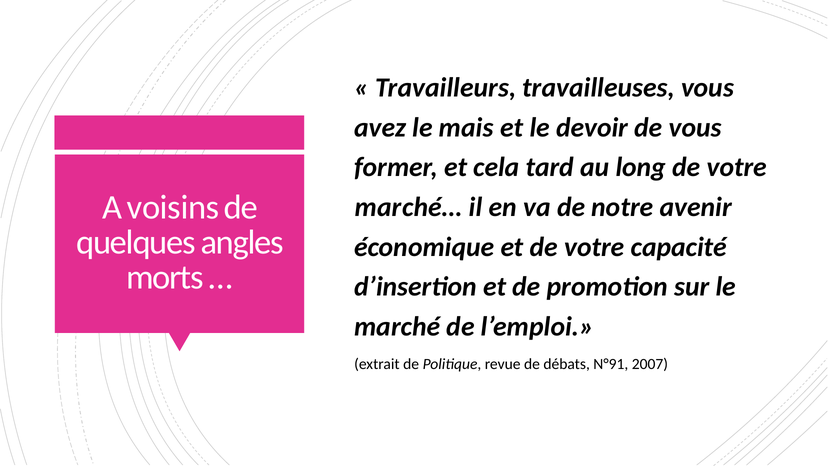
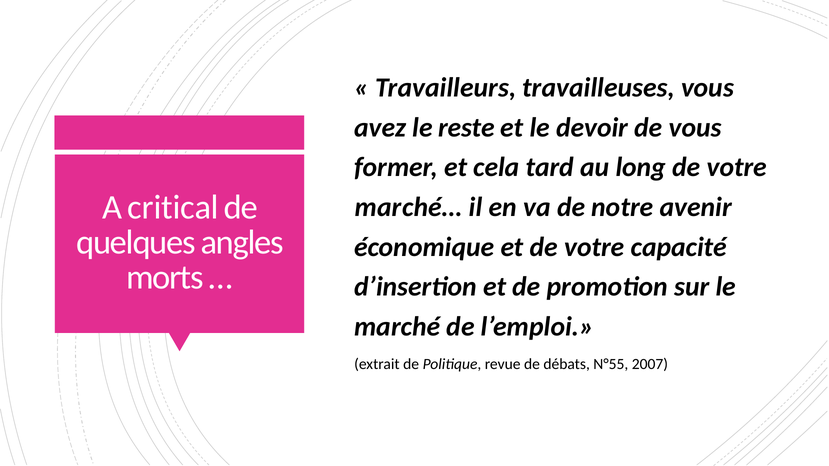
mais: mais -> reste (467, 128)
voisins: voisins -> critical (173, 207)
N°91: N°91 -> N°55 (611, 364)
